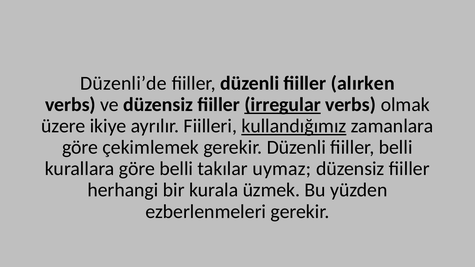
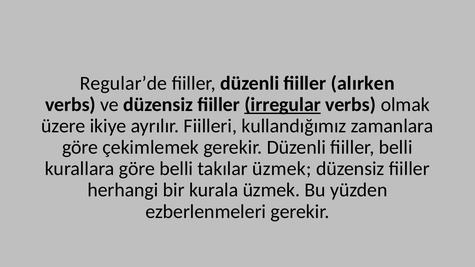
Düzenli’de: Düzenli’de -> Regular’de (123, 83)
kullandığımız underline: present -> none (294, 126)
takılar uymaz: uymaz -> üzmek (282, 169)
